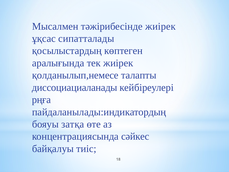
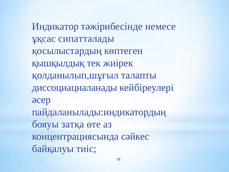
Мысалмен: Мысалмен -> Индикатор (55, 26)
тәжірибесінде жиірек: жиірек -> немесе (160, 26)
аралығында: аралығында -> қышқылдық (58, 63)
қолданылып,немесе: қолданылып,немесе -> қолданылып,шұғыл (75, 75)
рңға: рңға -> әсер (41, 100)
